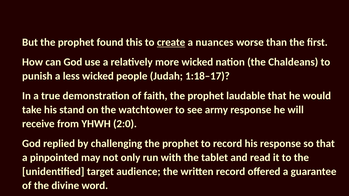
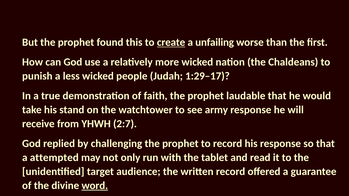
nuances: nuances -> unfailing (215, 42)
1:18–17: 1:18–17 -> 1:29–17 (207, 76)
2:0: 2:0 -> 2:7 (125, 124)
pinpointed: pinpointed -> attempted (54, 158)
word underline: none -> present (95, 186)
